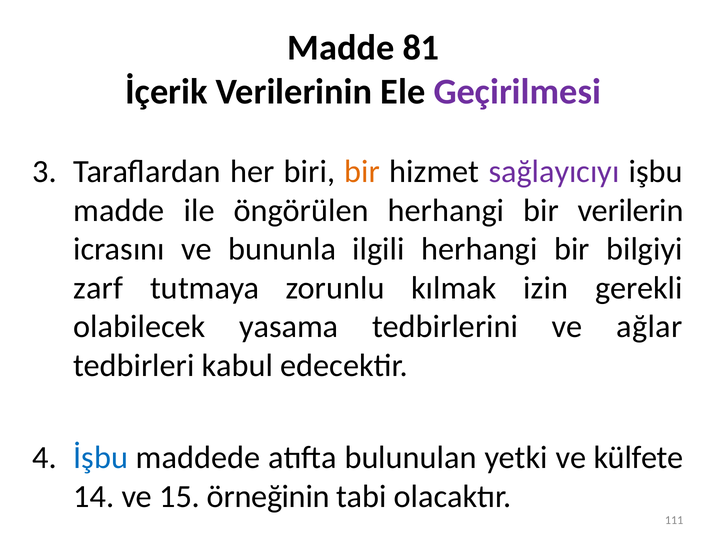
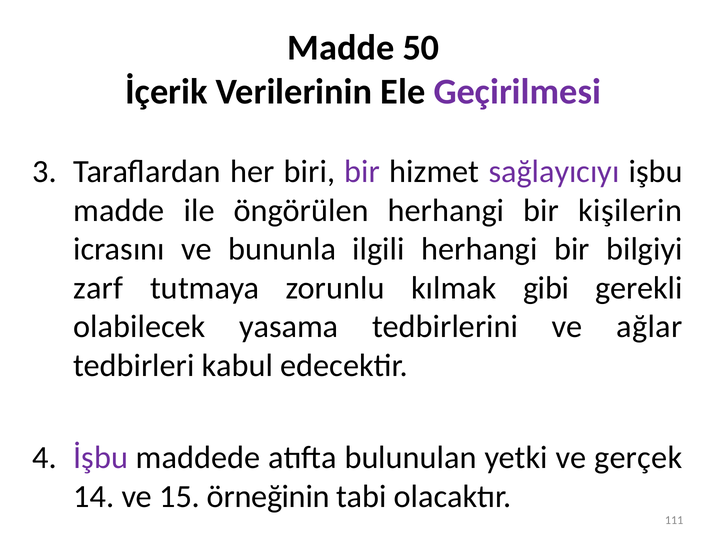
81: 81 -> 50 (421, 48)
bir colour: orange -> purple (362, 172)
verilerin: verilerin -> kişilerin (630, 211)
izin: izin -> gibi (546, 288)
İşbu colour: blue -> purple (101, 458)
külfete: külfete -> gerçek (638, 458)
